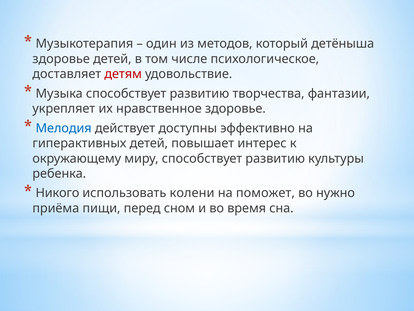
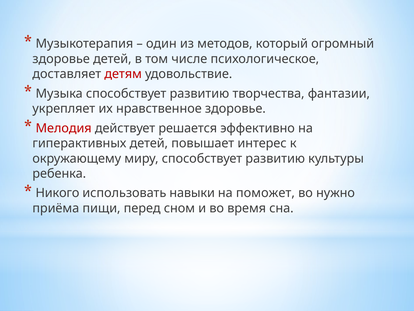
детёныша: детёныша -> огромный (343, 44)
Мелодия colour: blue -> red (64, 128)
доступны: доступны -> решается (188, 128)
колени: колени -> навыки (192, 193)
